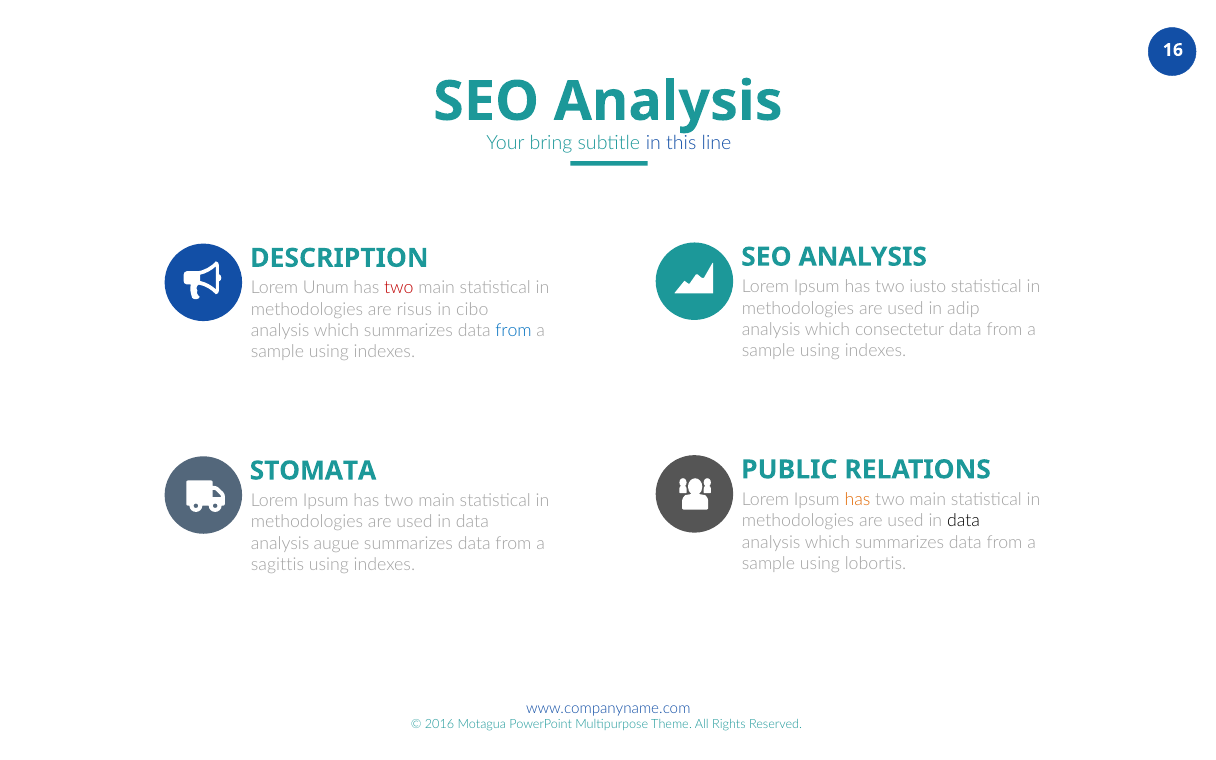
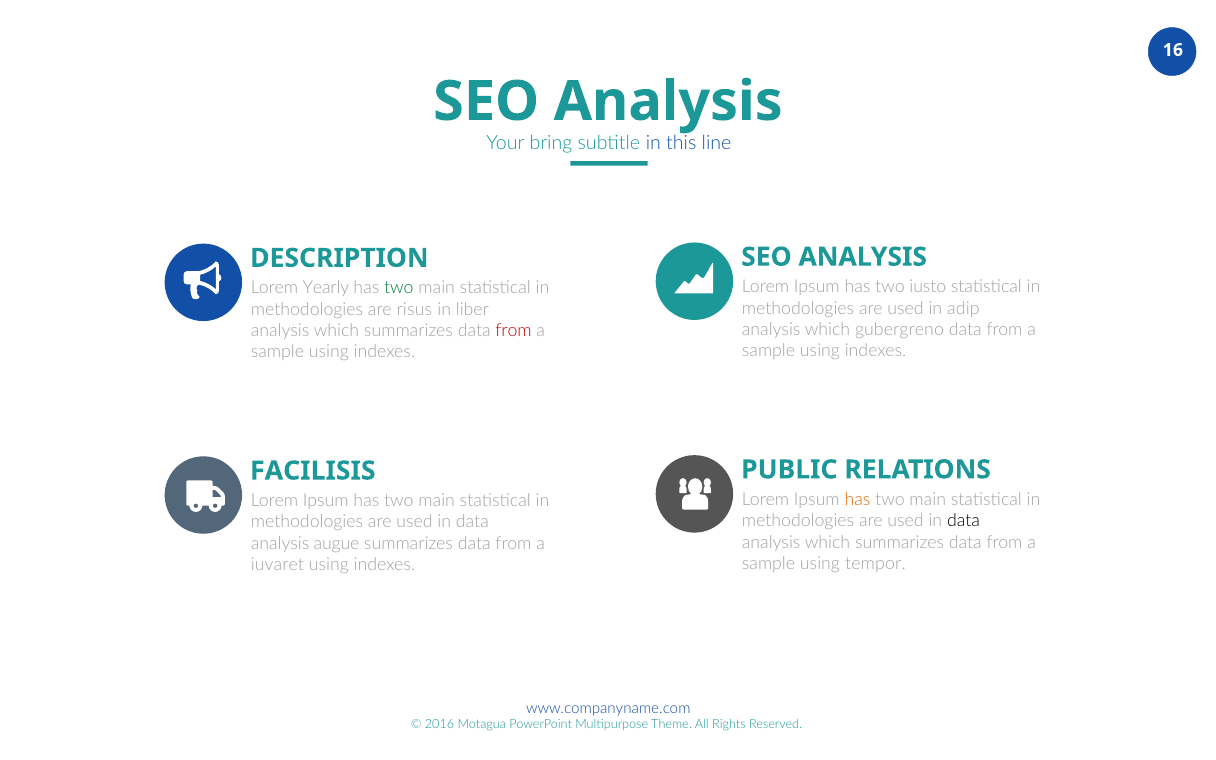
Unum: Unum -> Yearly (326, 288)
two colour: red -> green (399, 288)
cibo: cibo -> liber (472, 309)
consectetur: consectetur -> gubergreno (899, 329)
from colour: blue -> red (514, 331)
STOMATA: STOMATA -> FACILISIS (313, 471)
lobortis: lobortis -> tempor (875, 563)
sagittis: sagittis -> iuvaret (277, 565)
